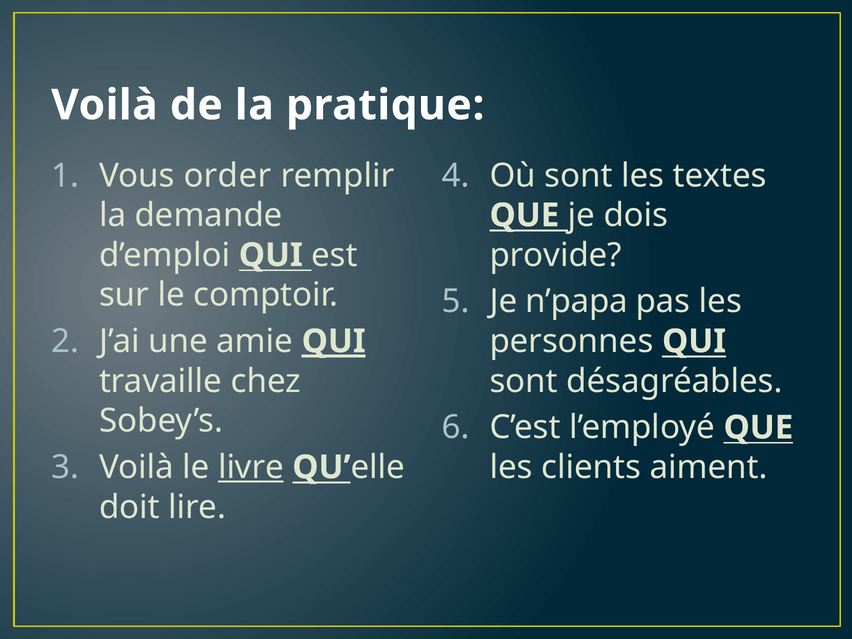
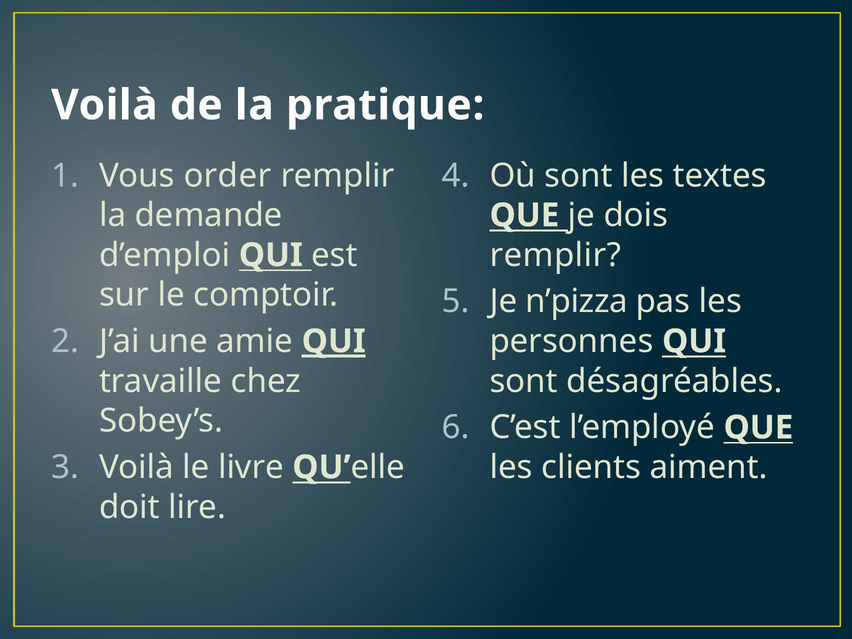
provide: provide -> remplir (555, 255)
n’papa: n’papa -> n’pizza (577, 302)
livre underline: present -> none (251, 467)
